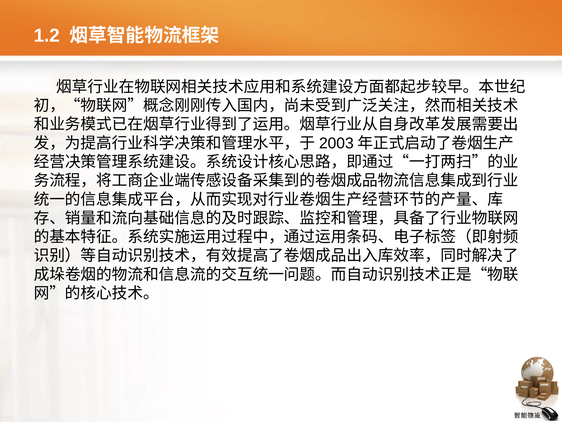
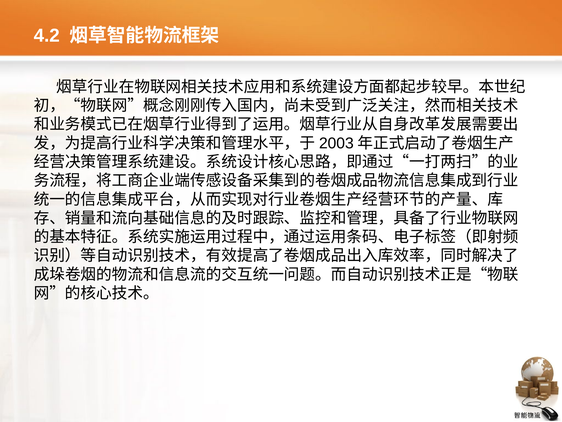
1.2: 1.2 -> 4.2 (47, 35)
